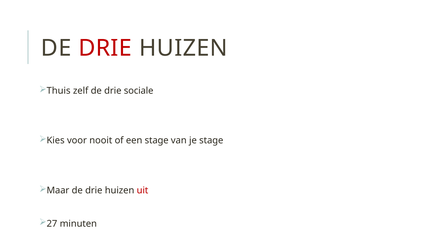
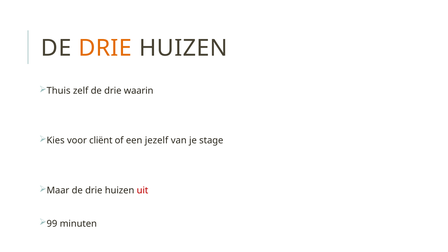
DRIE colour: red -> orange (105, 48)
sociale: sociale -> waarin (139, 91)
nooit: nooit -> cliënt (101, 141)
een stage: stage -> jezelf (157, 141)
27: 27 -> 99 (52, 224)
